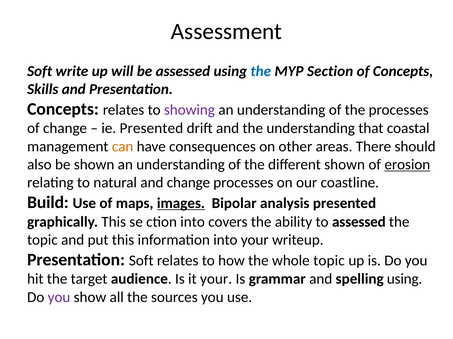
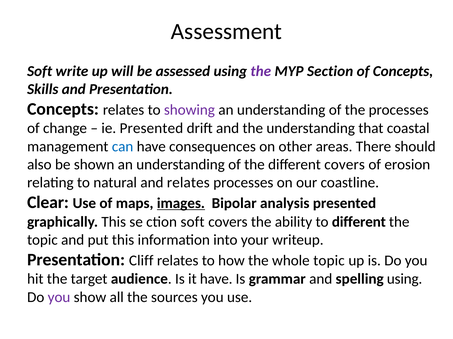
the colour: blue -> purple (261, 71)
can colour: orange -> blue (123, 147)
different shown: shown -> covers (345, 165)
erosion underline: present -> none (407, 165)
and change: change -> relates (188, 183)
Build: Build -> Clear (48, 203)
ction into: into -> soft (193, 222)
to assessed: assessed -> different (359, 222)
Presentation Soft: Soft -> Cliff (141, 261)
it your: your -> have (216, 280)
